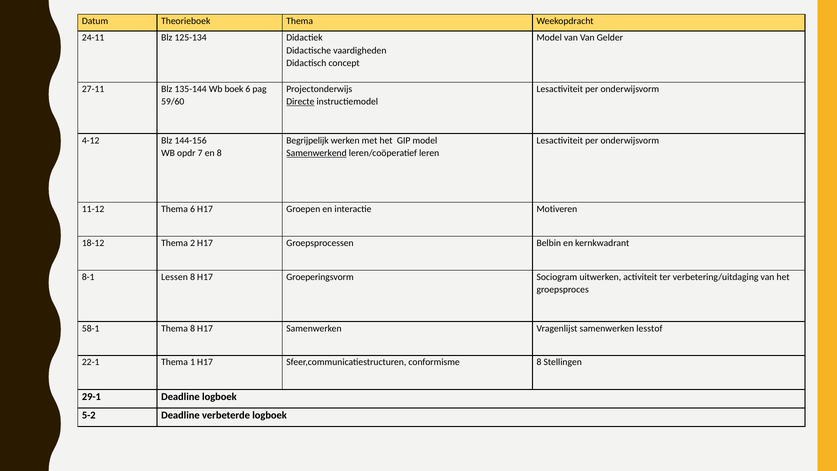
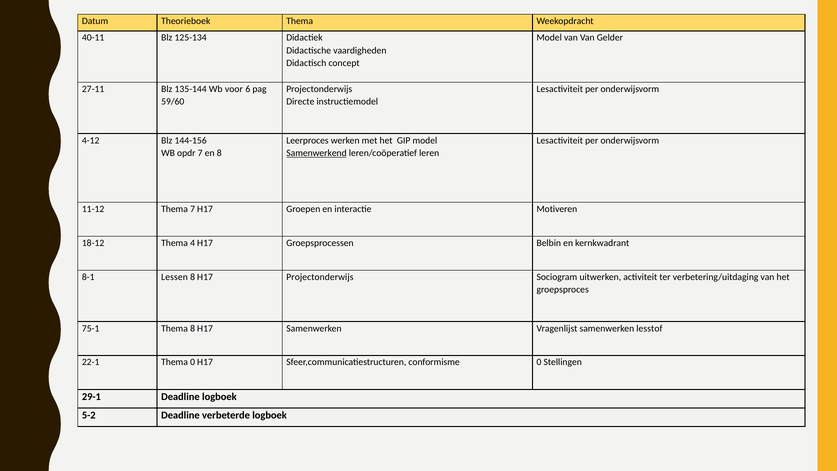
24-11: 24-11 -> 40-11 (93, 38)
boek: boek -> voor (234, 89)
Directe underline: present -> none (300, 102)
Begrijpelijk: Begrijpelijk -> Leerproces (307, 140)
Thema 6: 6 -> 7 (193, 209)
2: 2 -> 4 (193, 243)
H17 Groeperingsvorm: Groeperingsvorm -> Projectonderwijs (320, 277)
58-1: 58-1 -> 75-1 (91, 328)
Thema 1: 1 -> 0 (193, 362)
conformisme 8: 8 -> 0 (539, 362)
